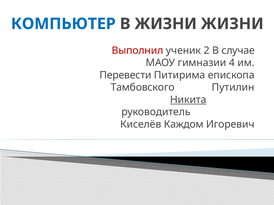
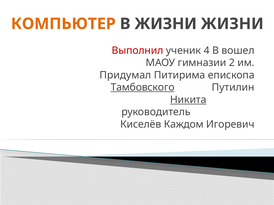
КОМПЬЮТЕР colour: blue -> orange (63, 24)
2: 2 -> 4 (207, 51)
случае: случае -> вошел (238, 51)
4: 4 -> 2 (232, 63)
Перевести: Перевести -> Придумал (125, 75)
Тамбовского underline: none -> present (143, 88)
